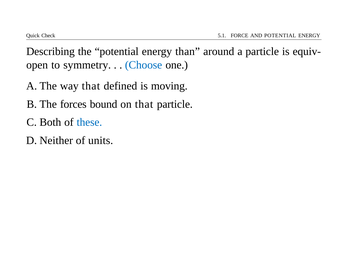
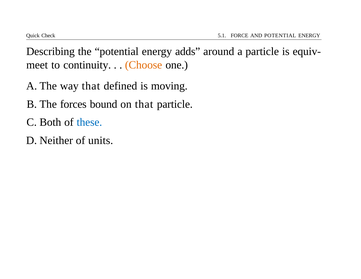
than: than -> adds (188, 51)
open: open -> meet (37, 65)
symmetry: symmetry -> continuity (87, 65)
Choose colour: blue -> orange (144, 65)
